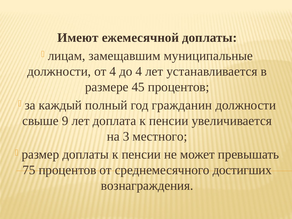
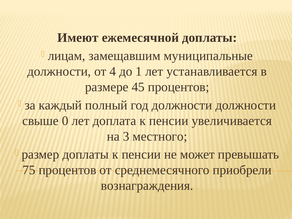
до 4: 4 -> 1 (139, 71)
год гражданин: гражданин -> должности (182, 105)
9: 9 -> 0 (65, 121)
достигших: достигших -> приобрели (242, 170)
